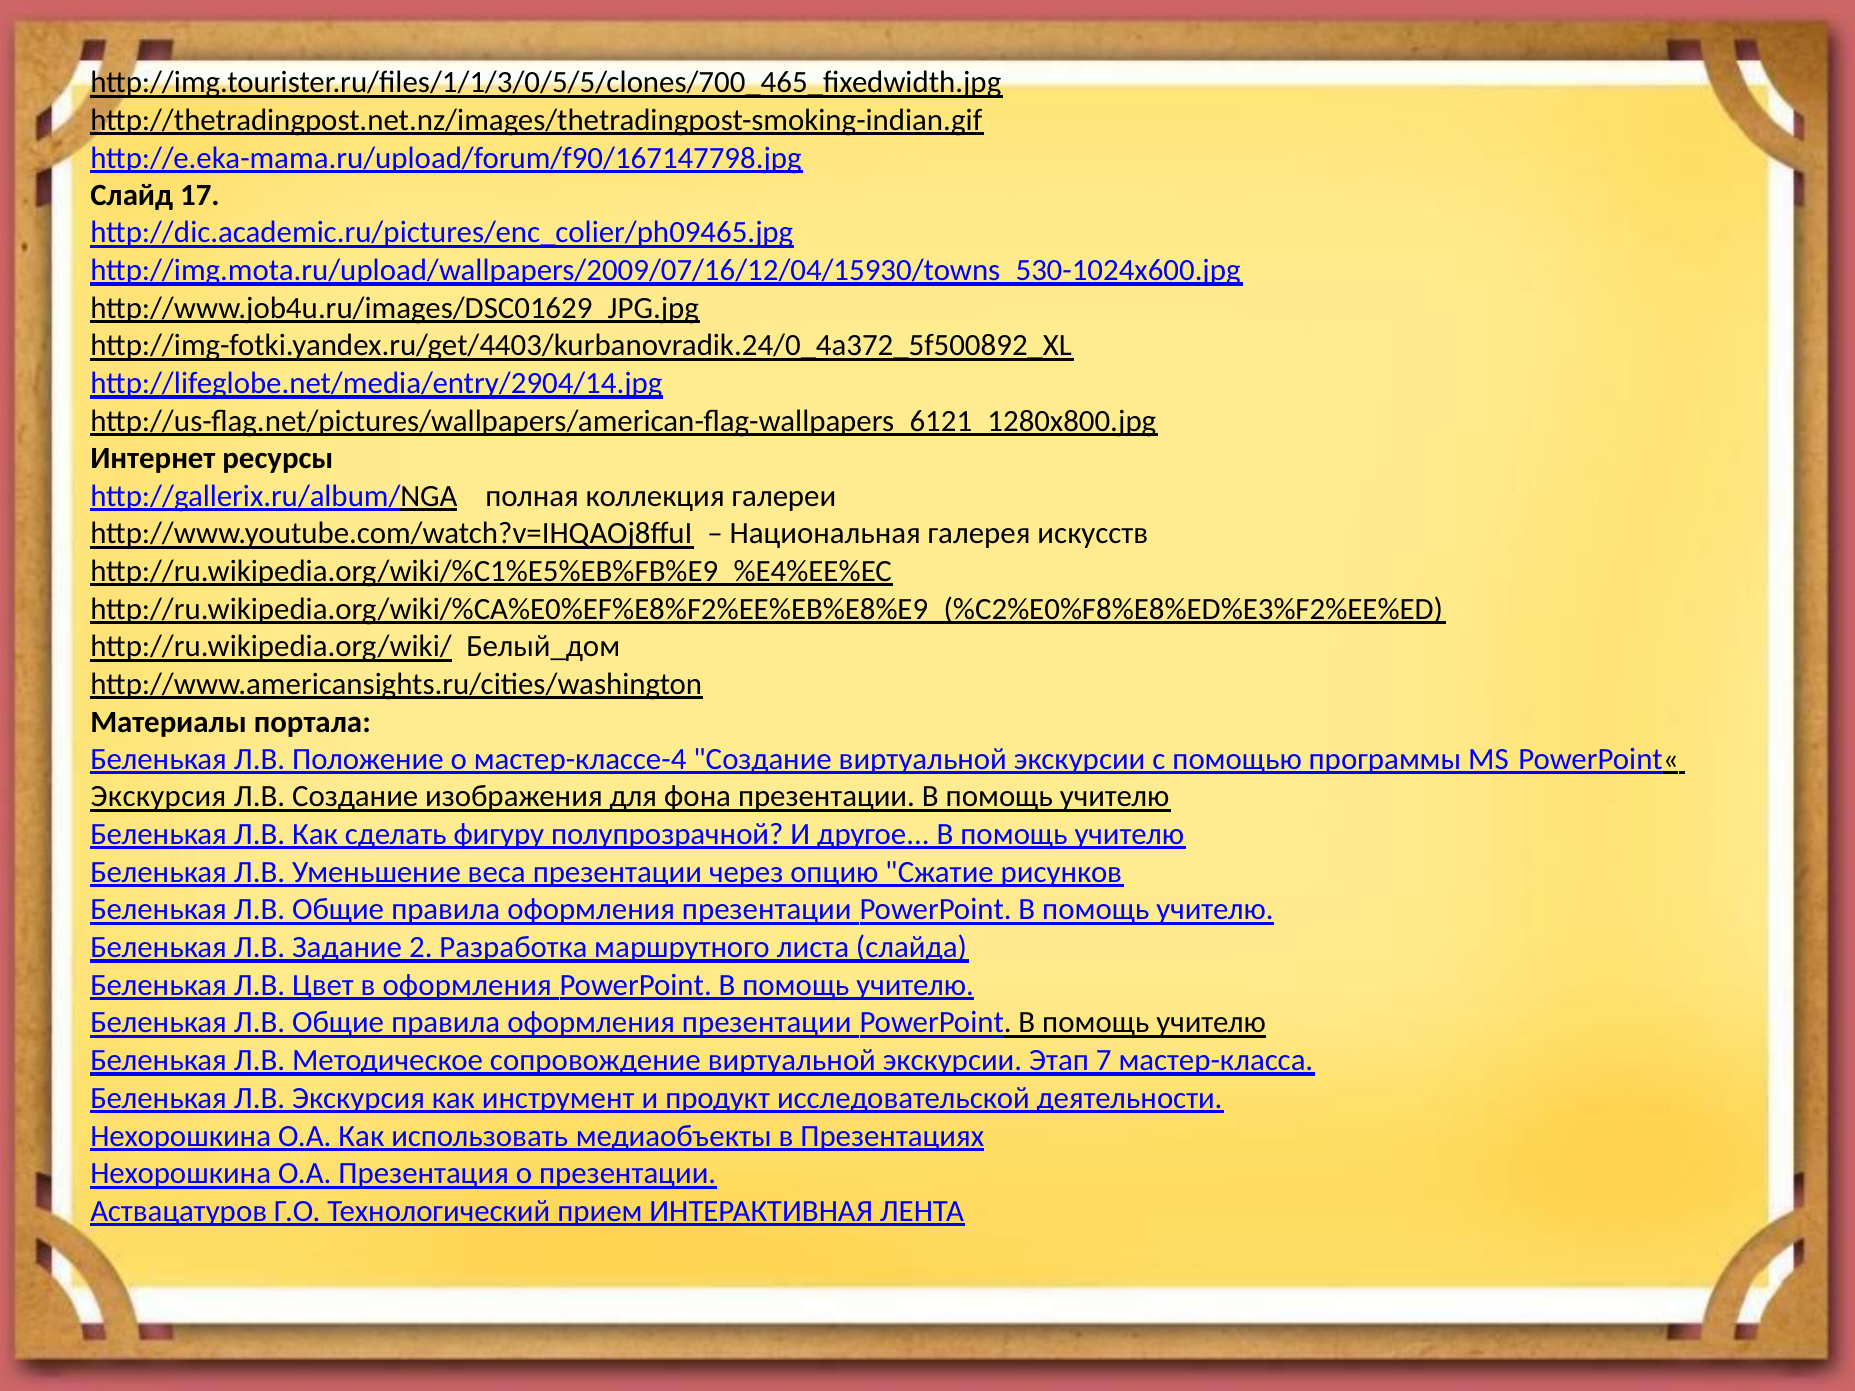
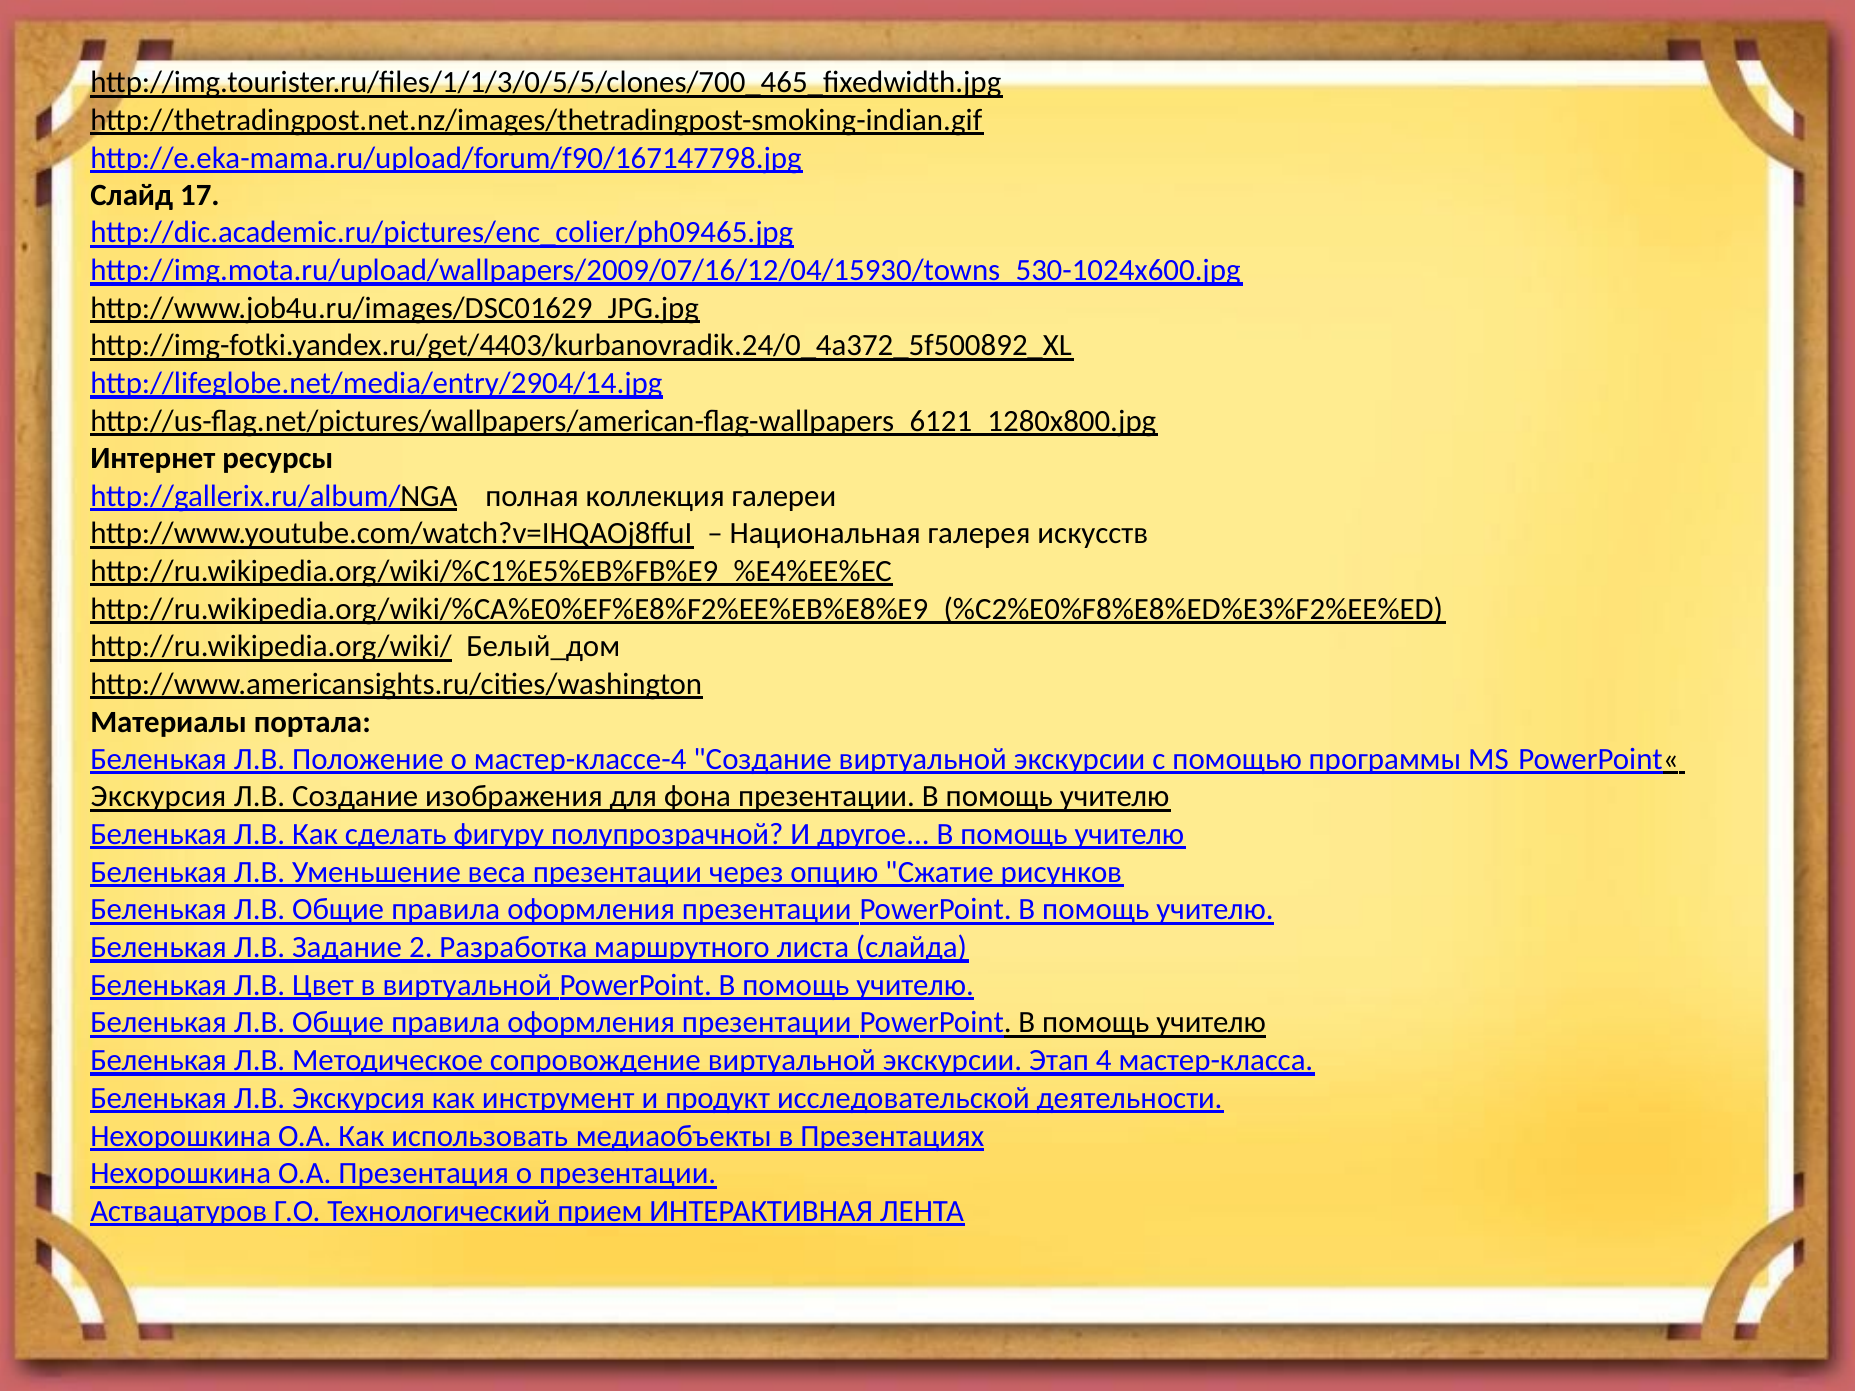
в оформления: оформления -> виртуальной (467, 985)
7: 7 -> 4 (1104, 1061)
